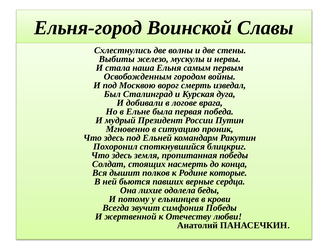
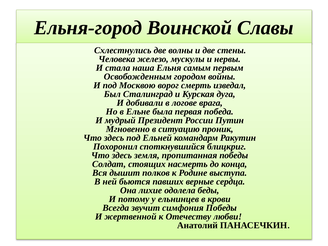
Выбиты: Выбиты -> Человека (117, 59)
которые: которые -> выступа (228, 173)
